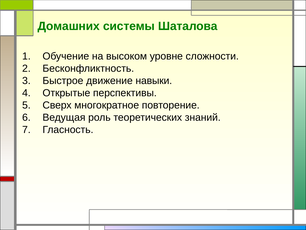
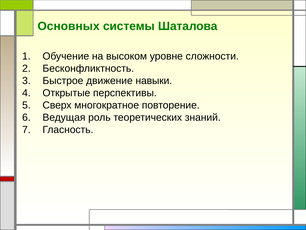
Домашних: Домашних -> Основных (69, 26)
